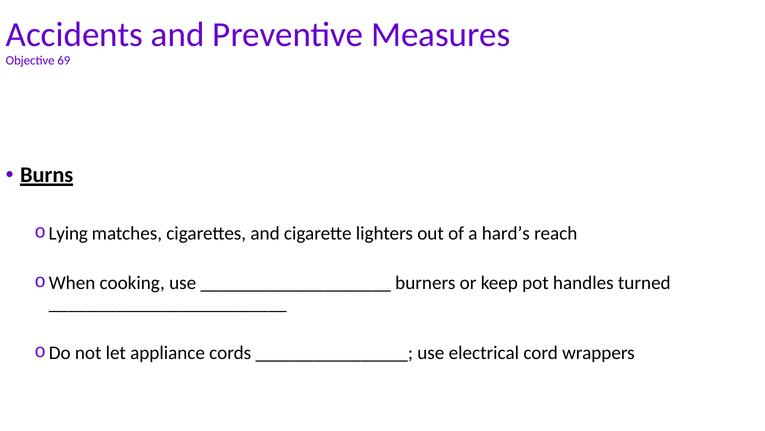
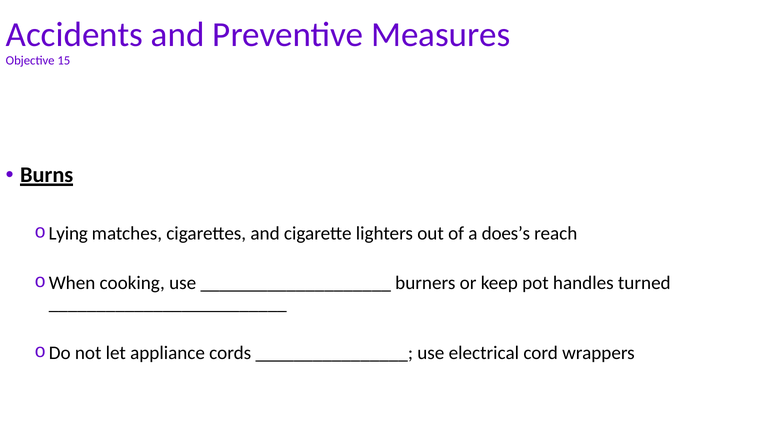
69: 69 -> 15 (64, 60)
hard’s: hard’s -> does’s (506, 233)
